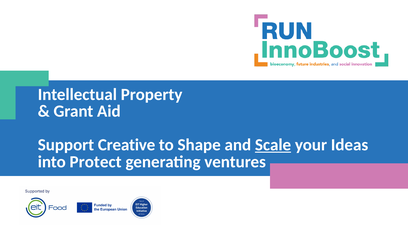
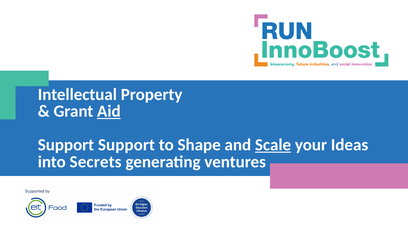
Aid underline: none -> present (109, 111)
Support Creative: Creative -> Support (126, 145)
Protect: Protect -> Secrets (96, 161)
